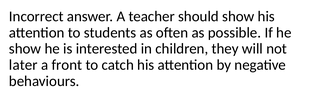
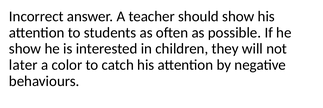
front: front -> color (67, 65)
